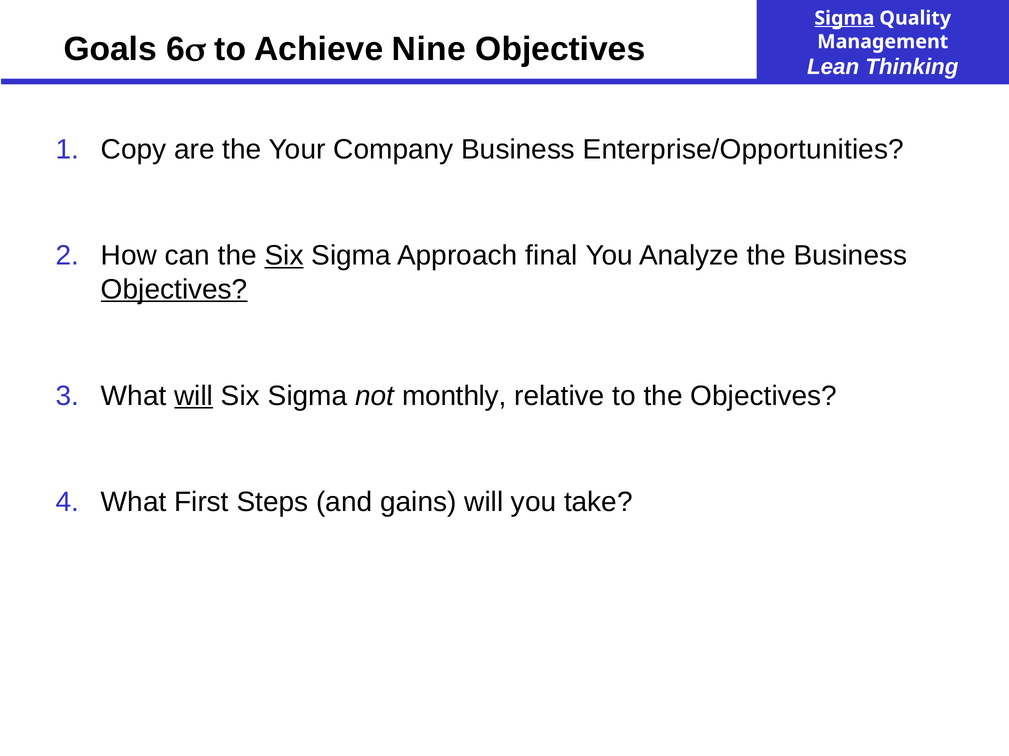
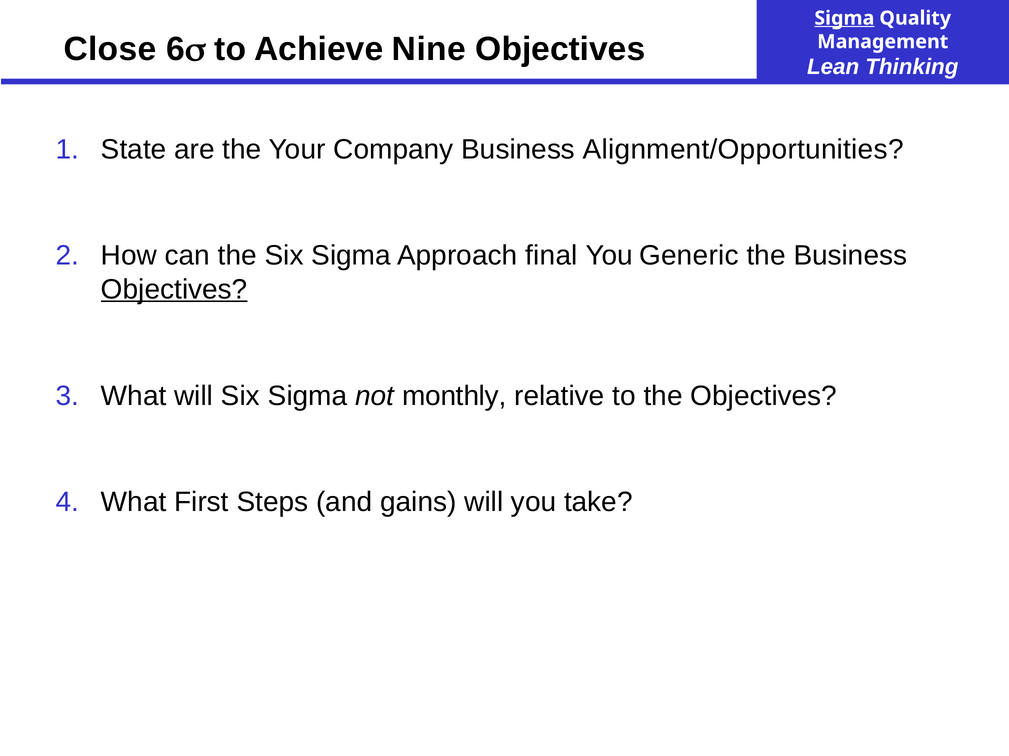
Goals: Goals -> Close (110, 49)
Copy: Copy -> State (134, 149)
Enterprise/Opportunities: Enterprise/Opportunities -> Alignment/Opportunities (743, 149)
Six underline: present -> none (284, 256)
Analyze: Analyze -> Generic (689, 256)
will underline: present -> none (194, 396)
